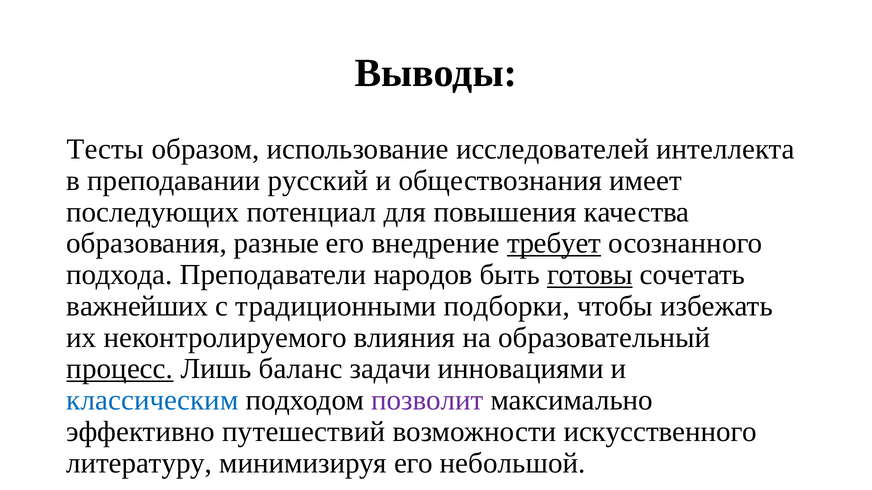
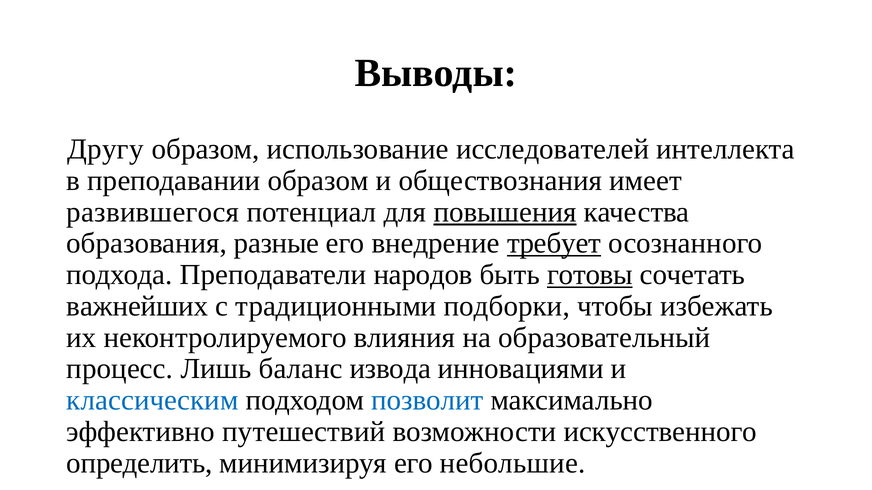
Тесты: Тесты -> Другу (105, 149)
преподавании русский: русский -> образом (318, 181)
последующих: последующих -> развившегося (153, 212)
повышения underline: none -> present (505, 212)
процесс underline: present -> none (120, 369)
задачи: задачи -> извода (390, 369)
позволит colour: purple -> blue (427, 401)
литературу: литературу -> определить (139, 463)
небольшой: небольшой -> небольшие (513, 463)
